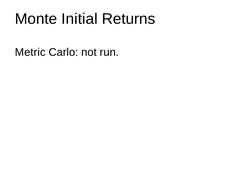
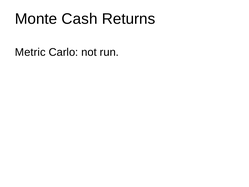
Initial: Initial -> Cash (79, 19)
